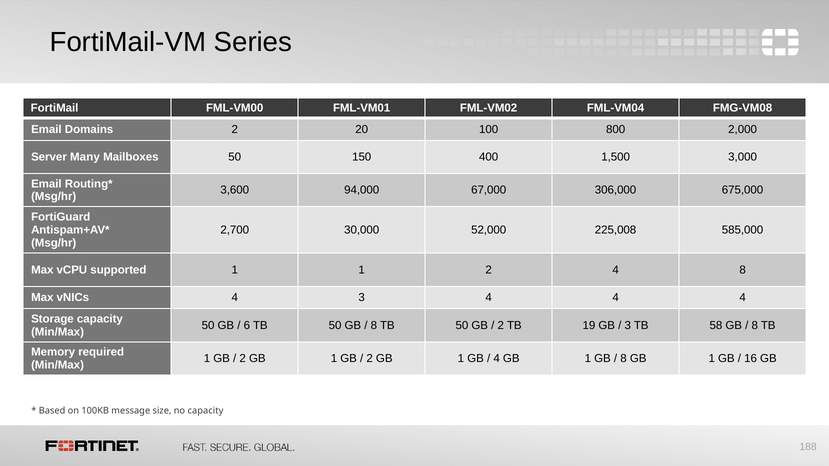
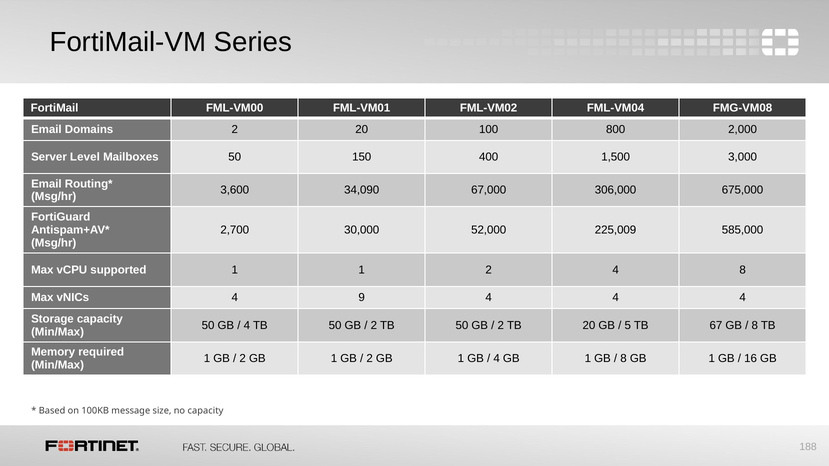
Many: Many -> Level (85, 157)
94,000: 94,000 -> 34,090 (362, 190)
225,008: 225,008 -> 225,009 (616, 230)
4 3: 3 -> 9 (362, 298)
6: 6 -> 4 (247, 326)
8: 8 -> 2 (374, 326)
TB 19: 19 -> 20 (589, 326)
3: 3 -> 5 (628, 326)
58: 58 -> 67 (716, 326)
